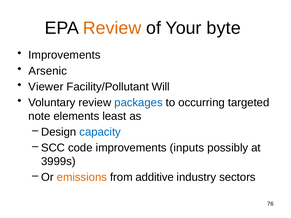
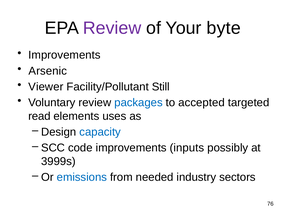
Review colour: orange -> purple (112, 28)
Will: Will -> Still (161, 87)
occurring: occurring -> accepted (202, 103)
note: note -> read (39, 116)
least: least -> uses (114, 116)
emissions colour: orange -> blue (82, 177)
additive: additive -> needed (155, 177)
